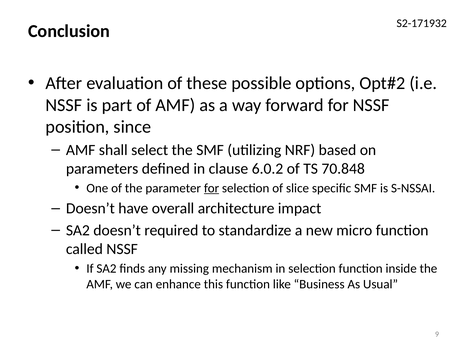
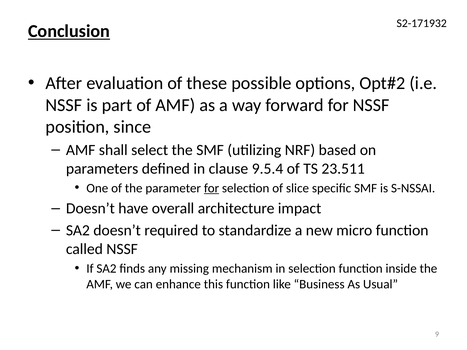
Conclusion underline: none -> present (69, 31)
6.0.2: 6.0.2 -> 9.5.4 (268, 169)
70.848: 70.848 -> 23.511 (343, 169)
